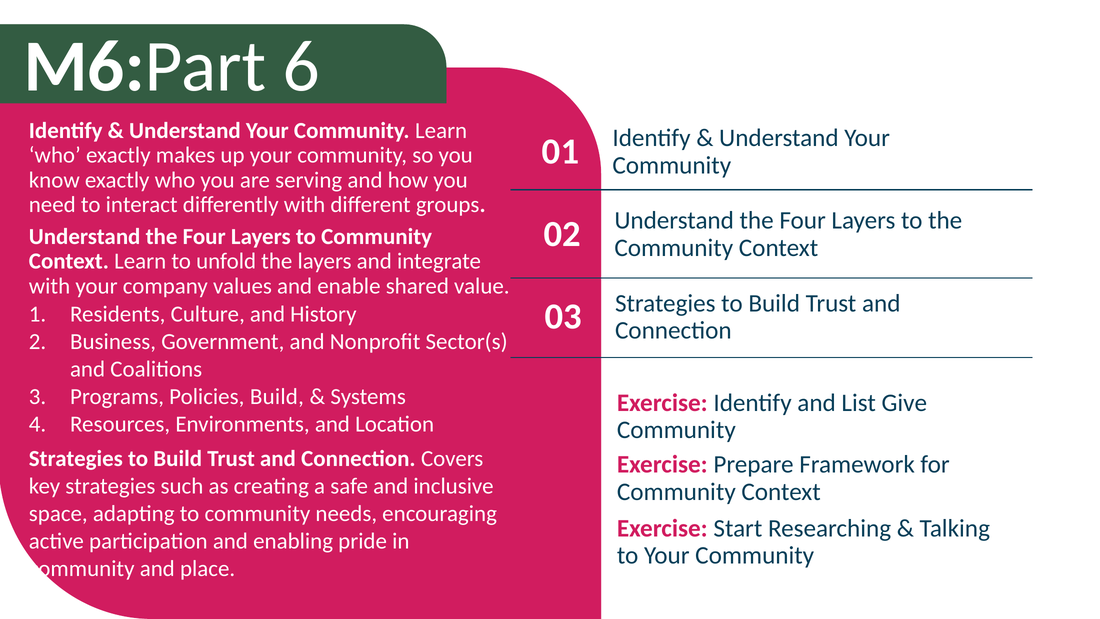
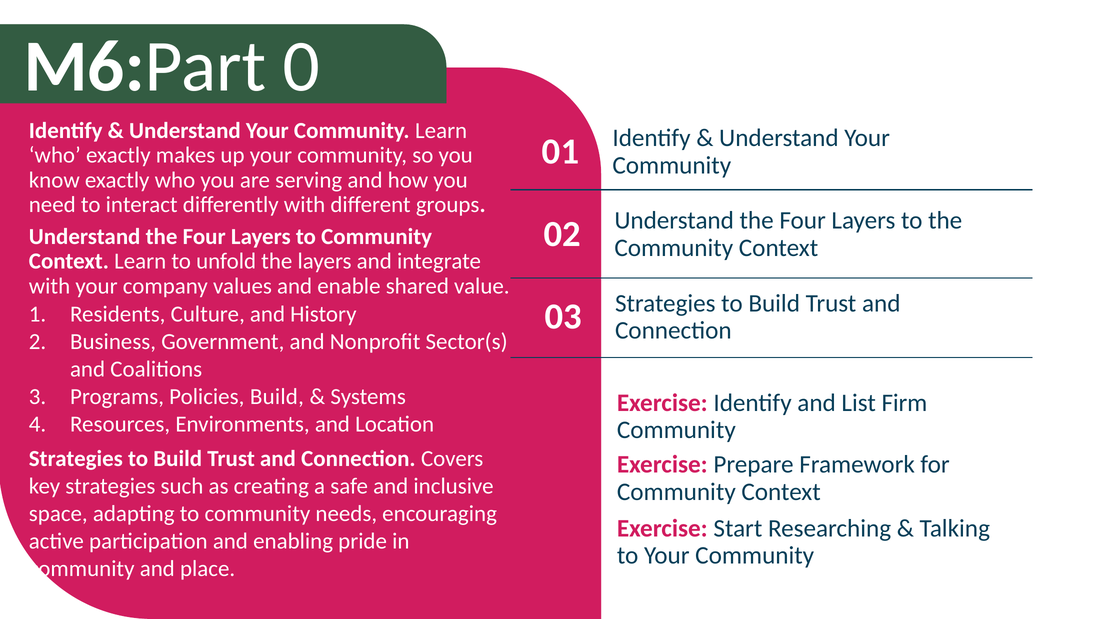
6: 6 -> 0 (301, 67)
Give: Give -> Firm (904, 403)
